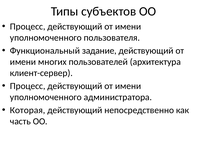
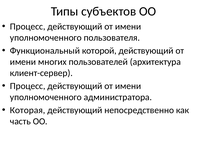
задание: задание -> которой (99, 51)
